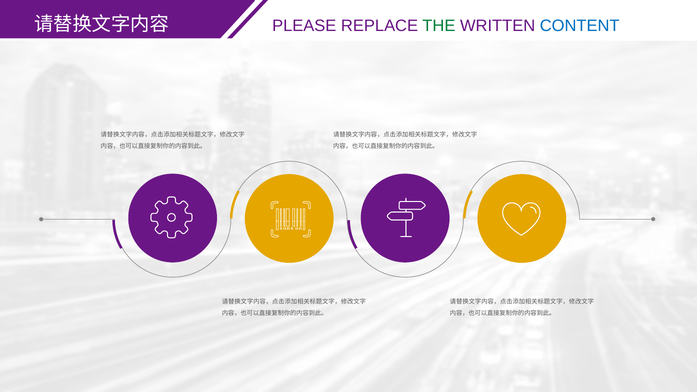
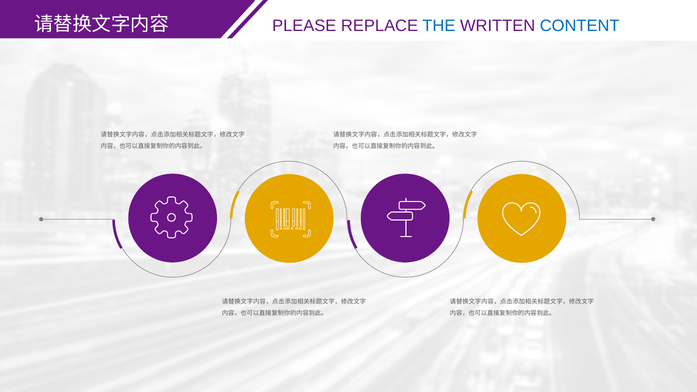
THE colour: green -> blue (439, 26)
